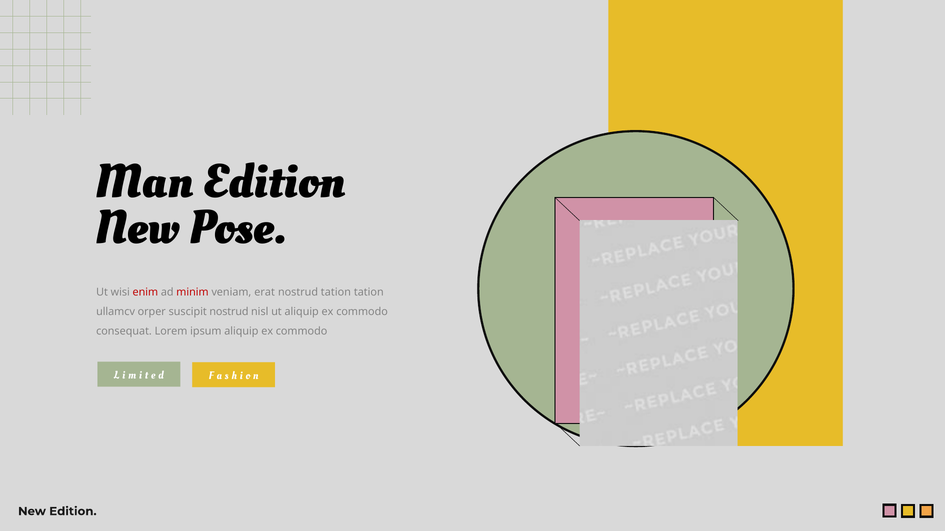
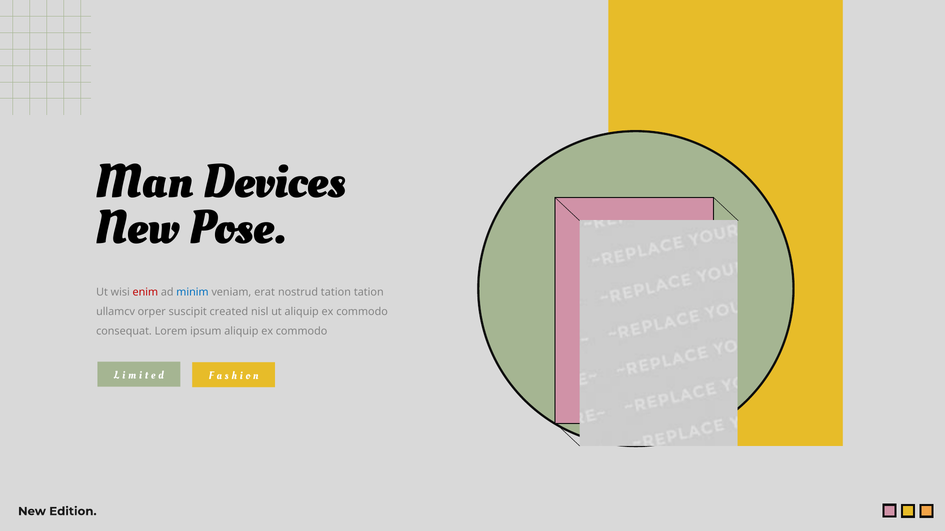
Man Edition: Edition -> Devices (274, 182)
minim colour: red -> blue (192, 293)
suscipit nostrud: nostrud -> created (229, 312)
